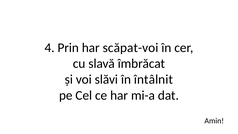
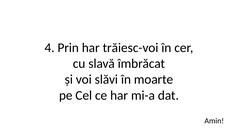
scăpat-voi: scăpat-voi -> trăiesc-voi (131, 48)
întâlnit: întâlnit -> moarte (154, 79)
